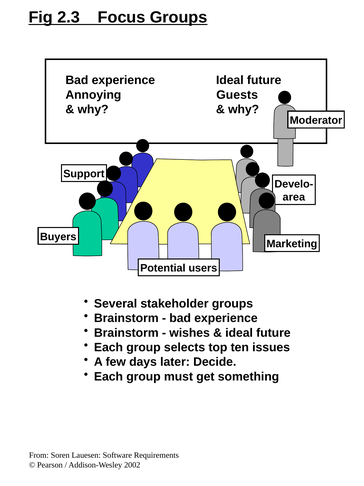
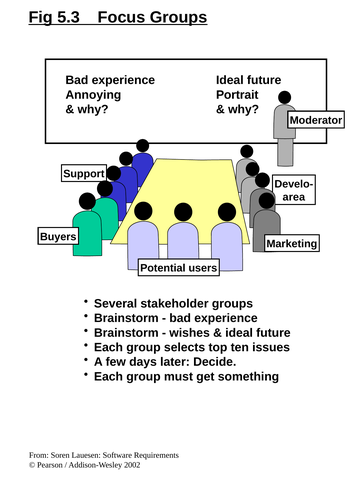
2.3: 2.3 -> 5.3 (69, 17)
Guests: Guests -> Portrait (237, 95)
